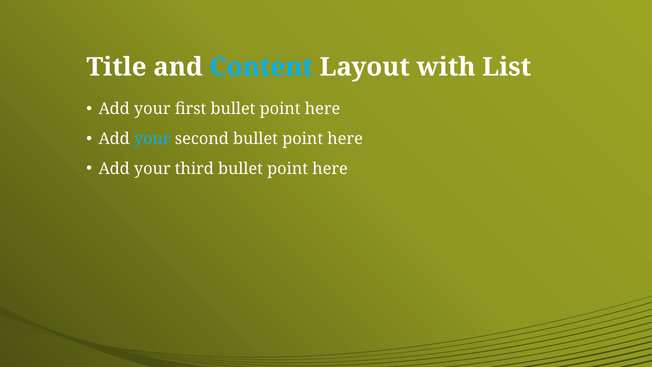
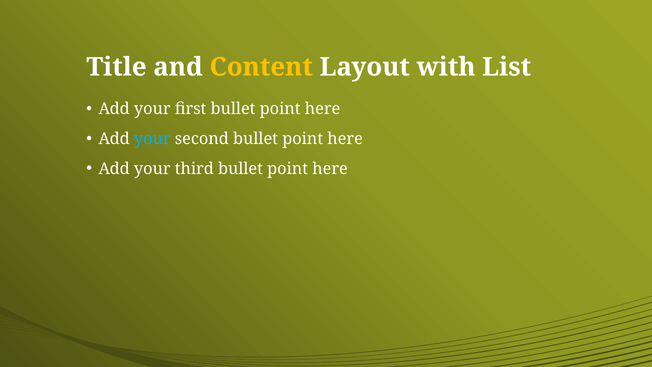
Content colour: light blue -> yellow (261, 67)
